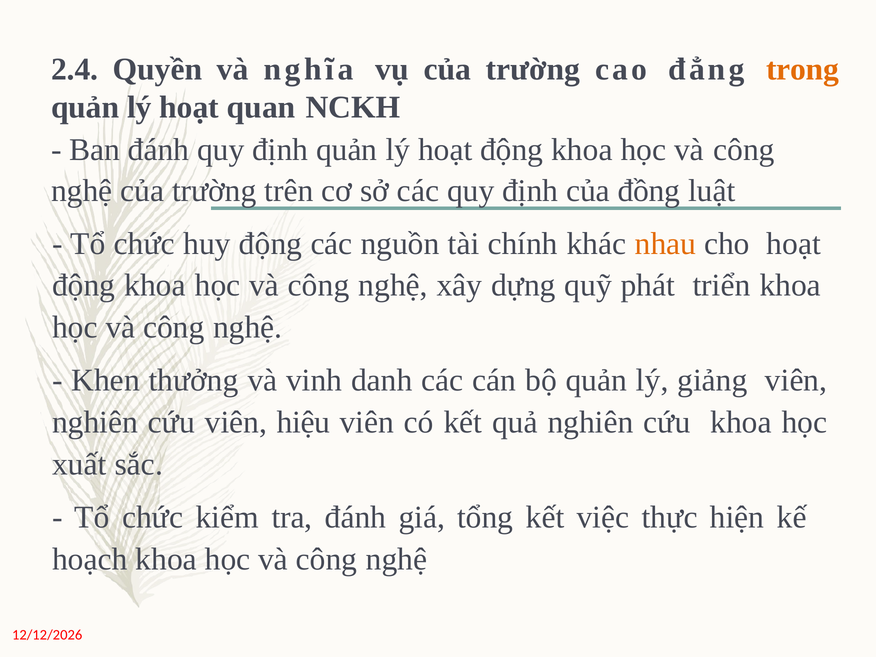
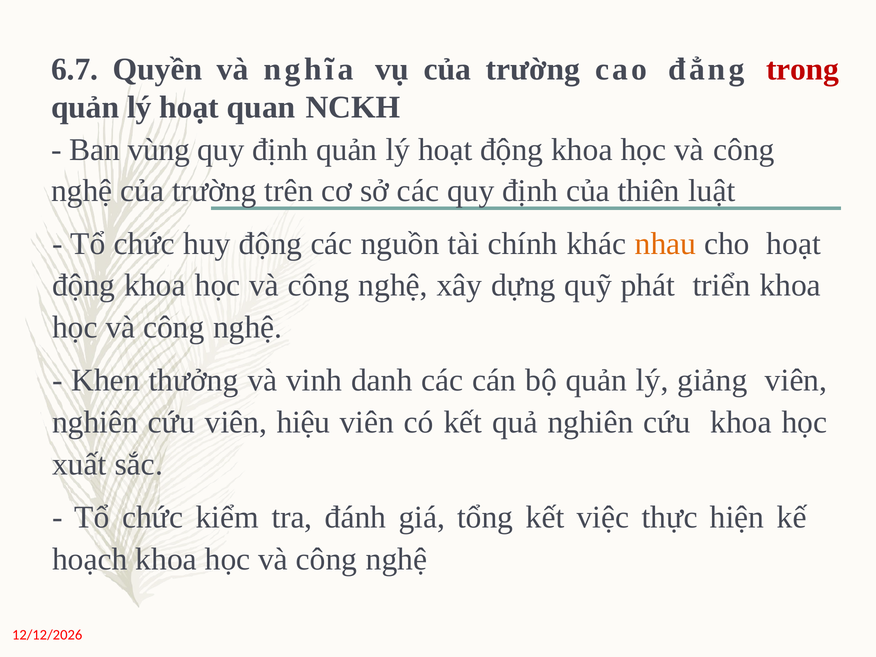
2.4: 2.4 -> 6.7 (75, 69)
trong colour: orange -> red (803, 69)
Ban đánh: đánh -> vùng (159, 150)
đồng: đồng -> thiên (649, 191)
